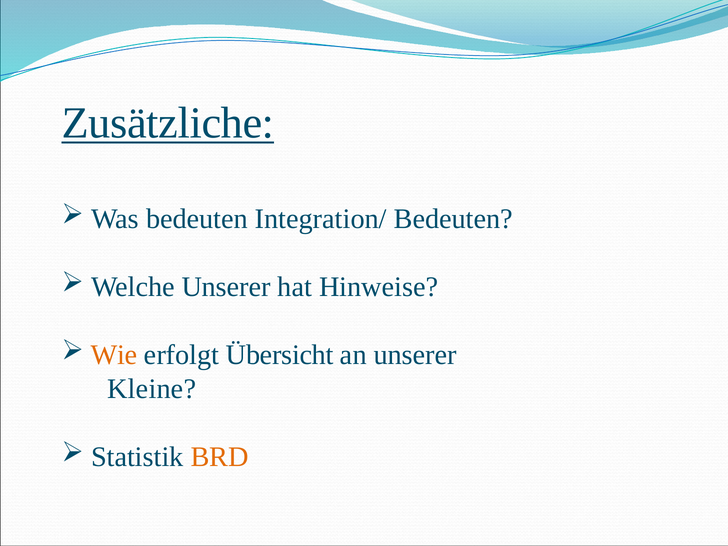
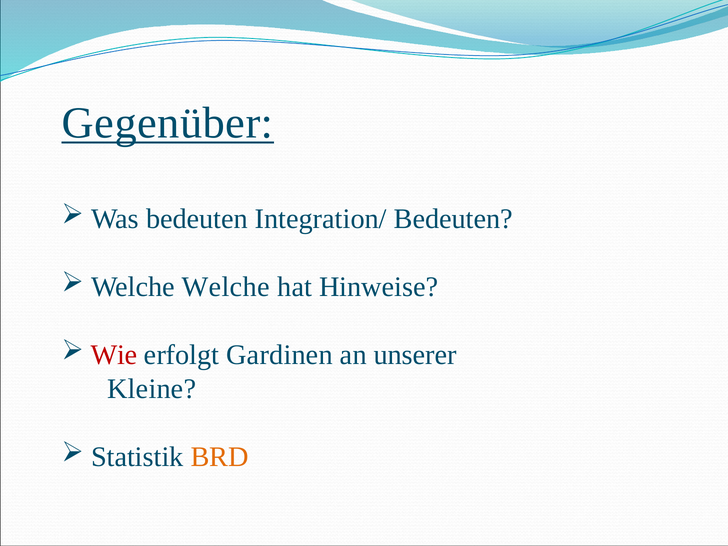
Zusätzliche: Zusätzliche -> Gegenüber (168, 123)
Welche Unserer: Unserer -> Welche (226, 287)
Wie colour: orange -> red (114, 355)
Übersicht: Übersicht -> Gardinen (280, 355)
